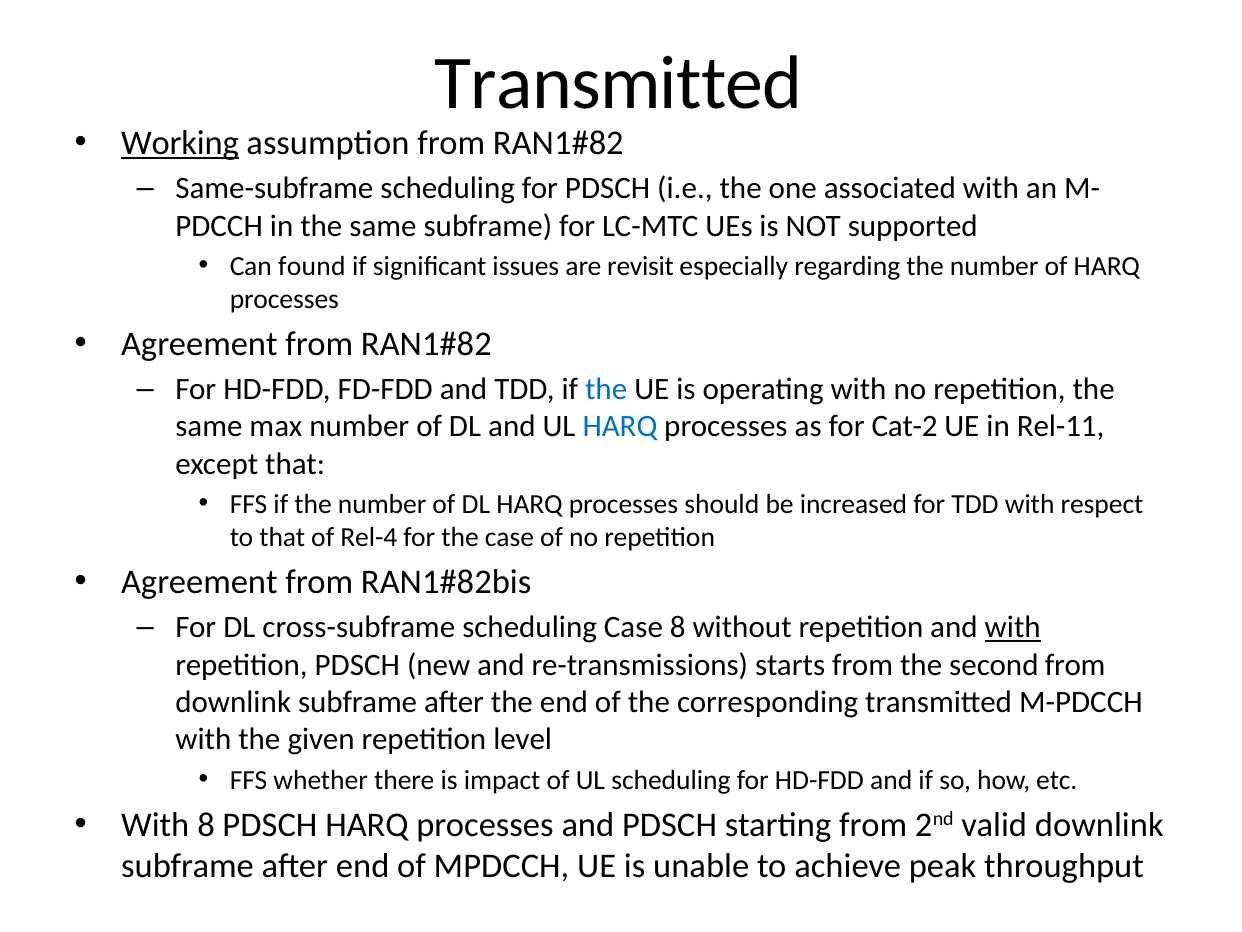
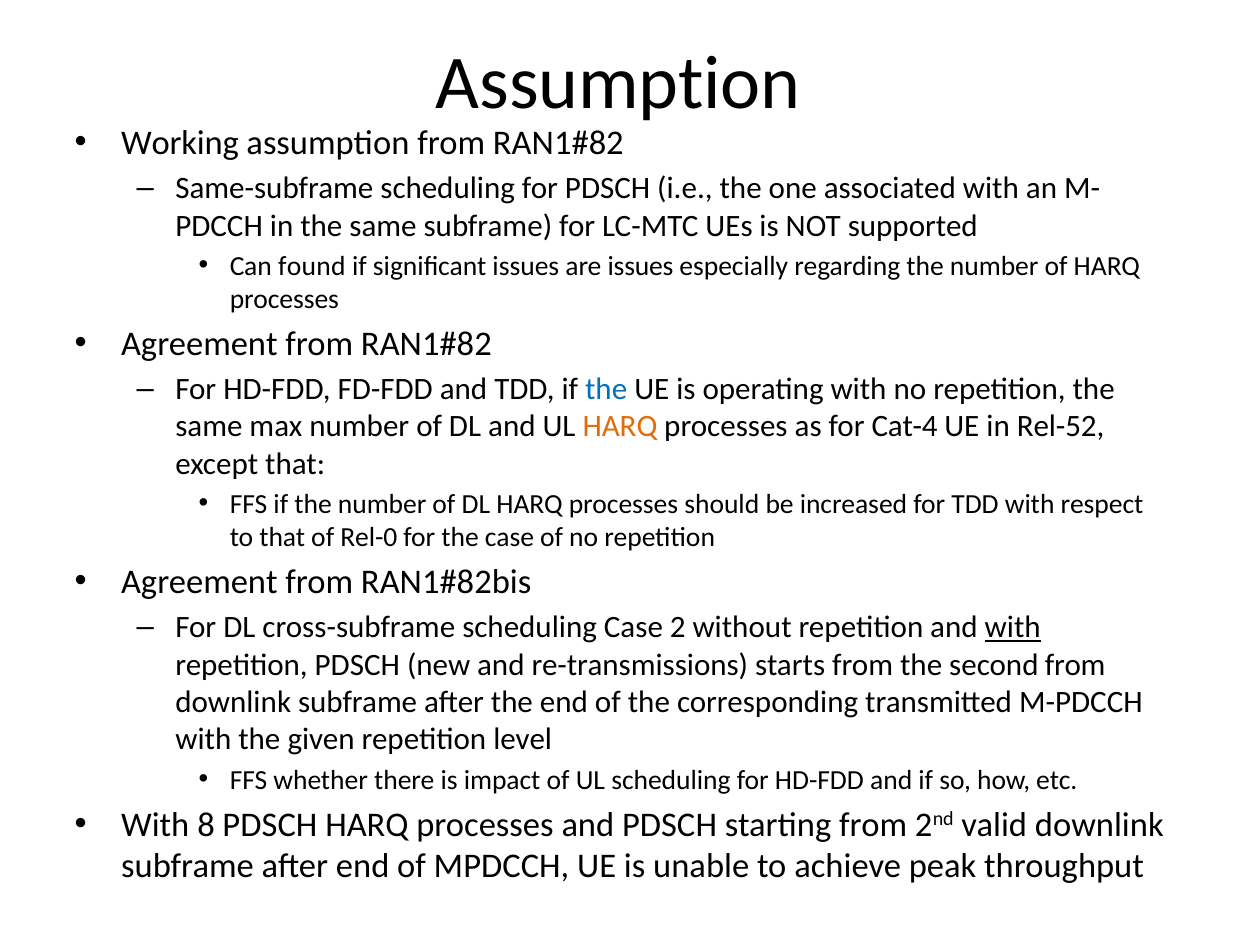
Transmitted: Transmitted -> Assumption (618, 83)
Working underline: present -> none (180, 143)
are revisit: revisit -> issues (641, 266)
HARQ colour: blue -> orange (620, 427)
Cat-2: Cat-2 -> Cat-4 (905, 427)
Rel-11: Rel-11 -> Rel-52 (1061, 427)
Rel-4: Rel-4 -> Rel-0 (369, 537)
Case 8: 8 -> 2 (678, 627)
